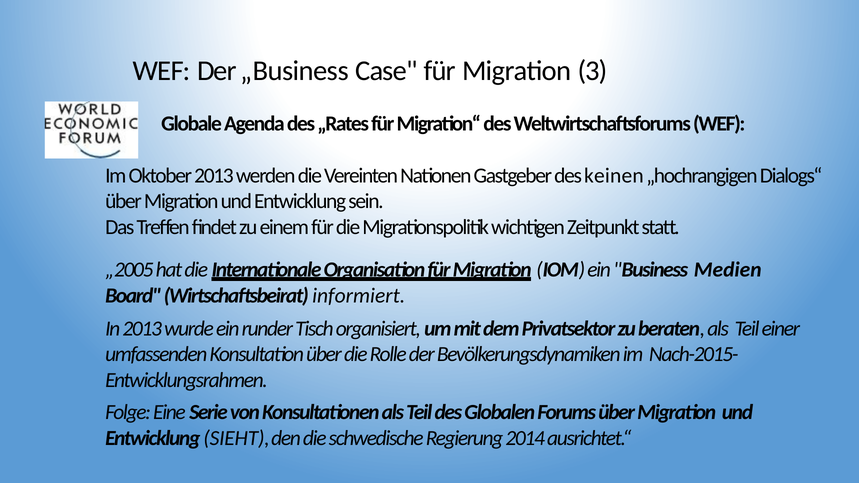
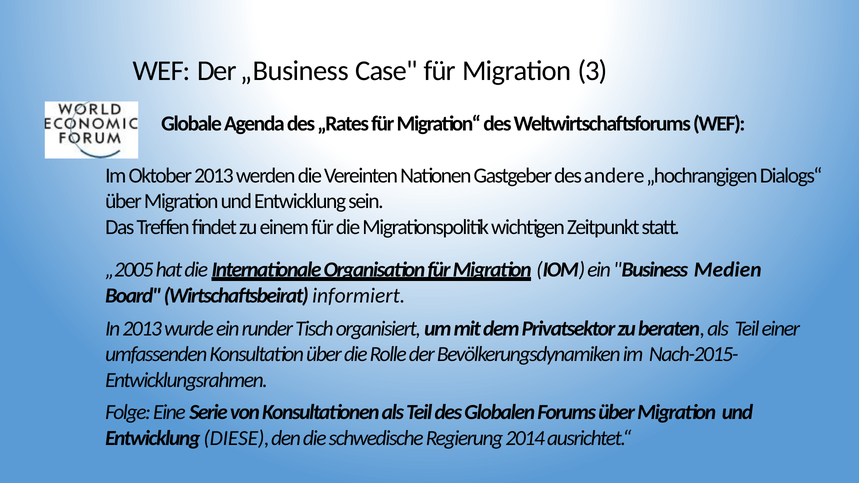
keinen: keinen -> andere (614, 176)
SIEHT: SIEHT -> DIESE (236, 438)
